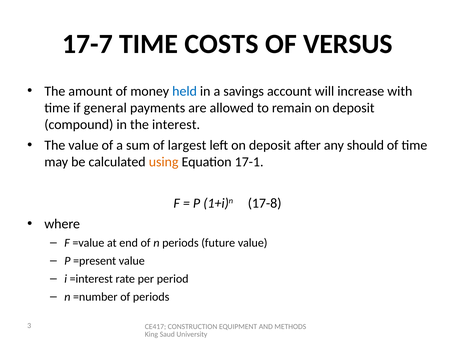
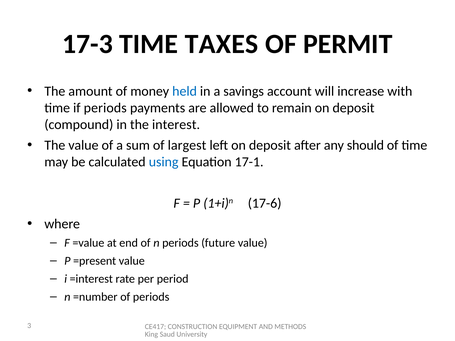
17-7: 17-7 -> 17-3 (87, 44)
COSTS: COSTS -> TAXES (222, 44)
VERSUS: VERSUS -> PERMIT (348, 44)
if general: general -> periods (105, 108)
using colour: orange -> blue (164, 162)
17-8: 17-8 -> 17-6 (265, 203)
